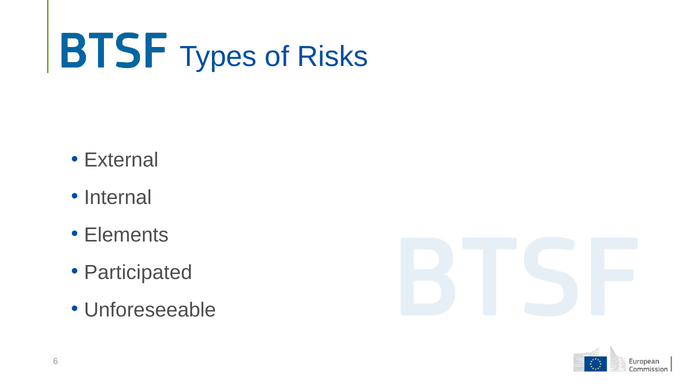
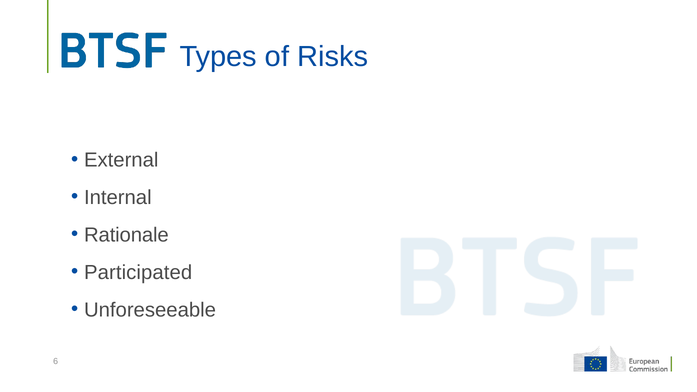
Elements: Elements -> Rationale (126, 235)
